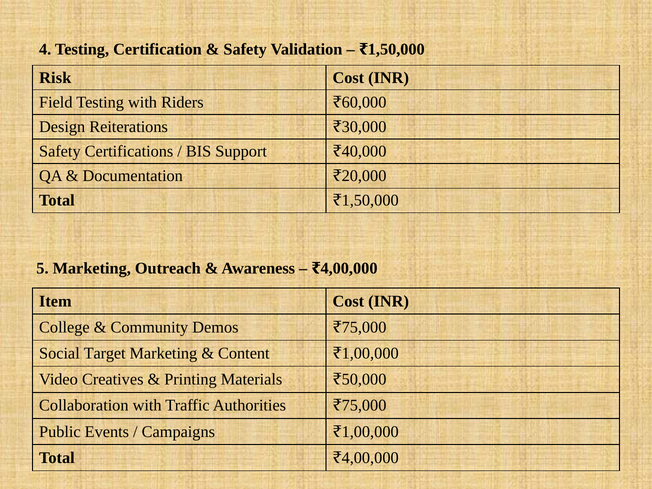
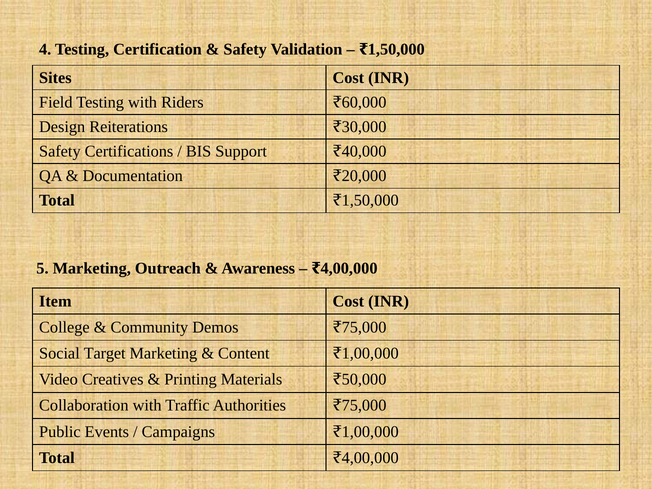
Risk: Risk -> Sites (55, 78)
